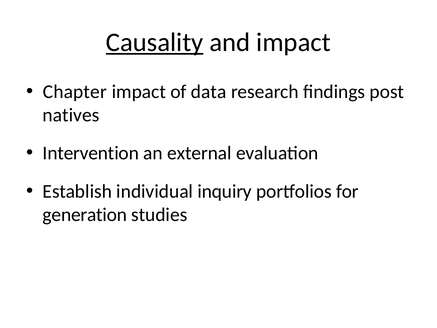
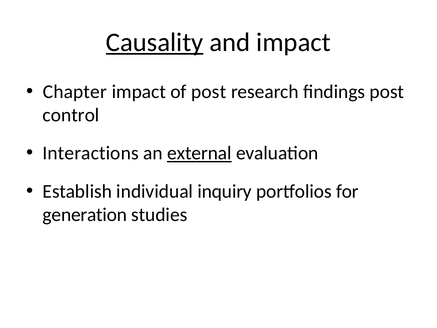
of data: data -> post (209, 92)
natives: natives -> control (71, 115)
Intervention: Intervention -> Interactions (91, 153)
external underline: none -> present (199, 153)
